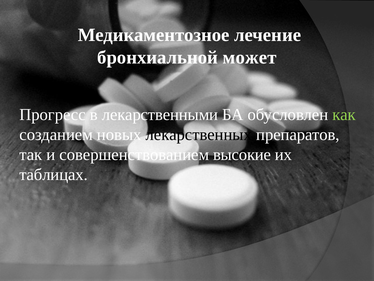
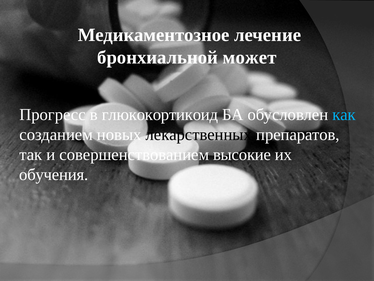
лекарственными: лекарственными -> глюкокортикоид (160, 114)
как colour: light green -> light blue (344, 114)
таблицах: таблицах -> обучения (54, 174)
